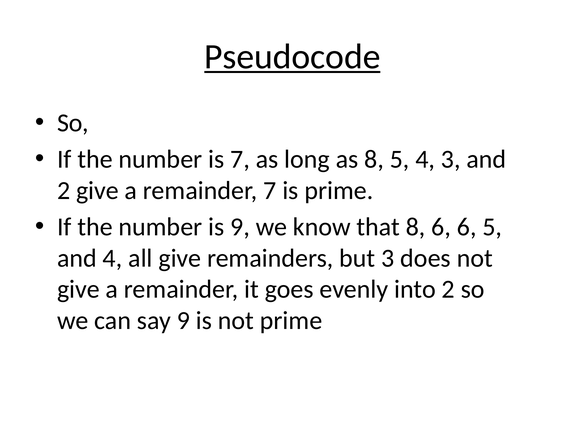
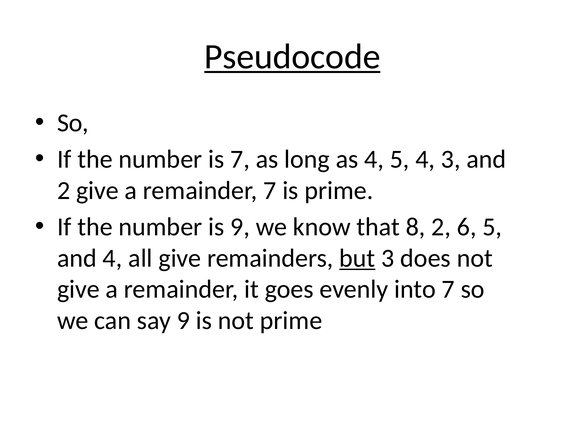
as 8: 8 -> 4 (374, 159)
8 6: 6 -> 2 (441, 227)
but underline: none -> present (357, 258)
into 2: 2 -> 7 (448, 289)
